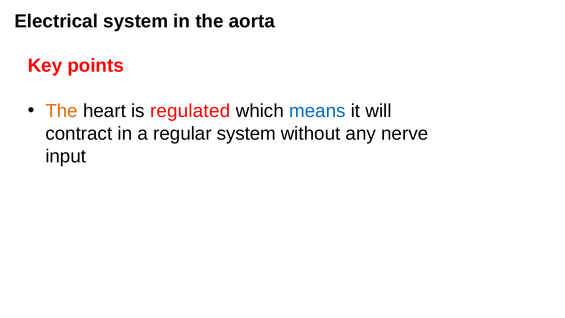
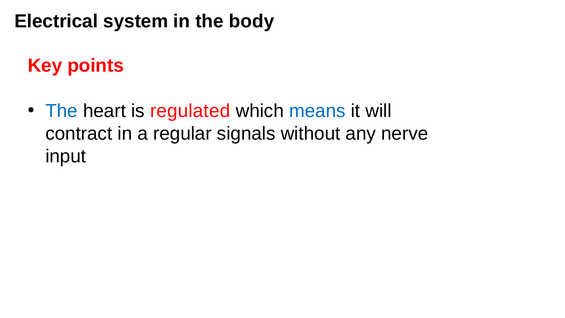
aorta: aorta -> body (252, 21)
The colour: orange -> blue (62, 111)
regular system: system -> signals (246, 133)
